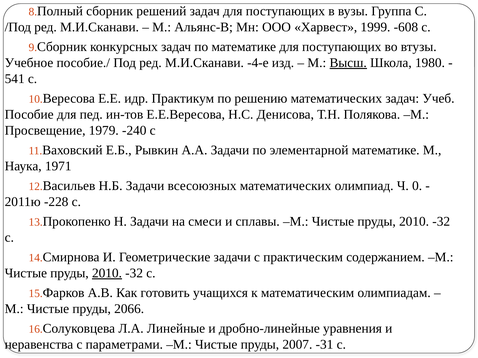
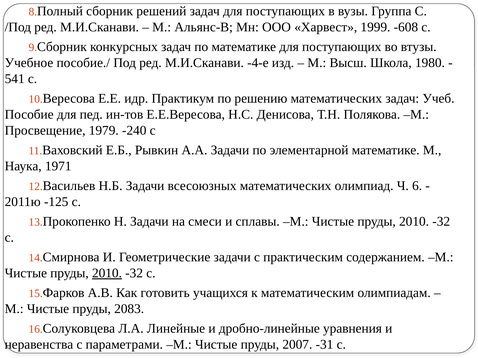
Высш underline: present -> none (348, 63)
0: 0 -> 6 (417, 186)
-228: -228 -> -125 (56, 202)
2066: 2066 -> 2083 (129, 309)
